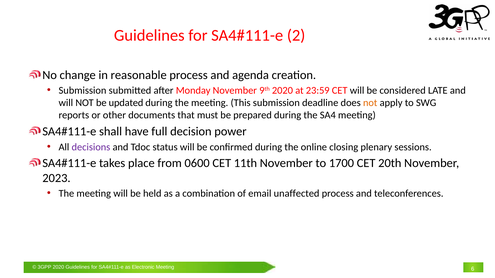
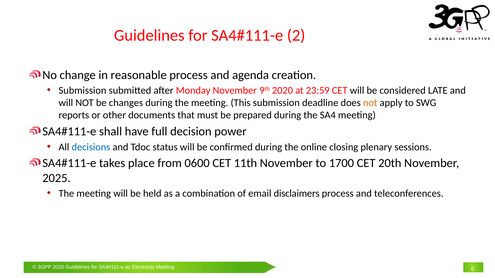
updated: updated -> changes (126, 103)
decisions colour: purple -> blue (91, 147)
2023: 2023 -> 2025 (56, 178)
unaffected: unaffected -> disclaimers (297, 194)
